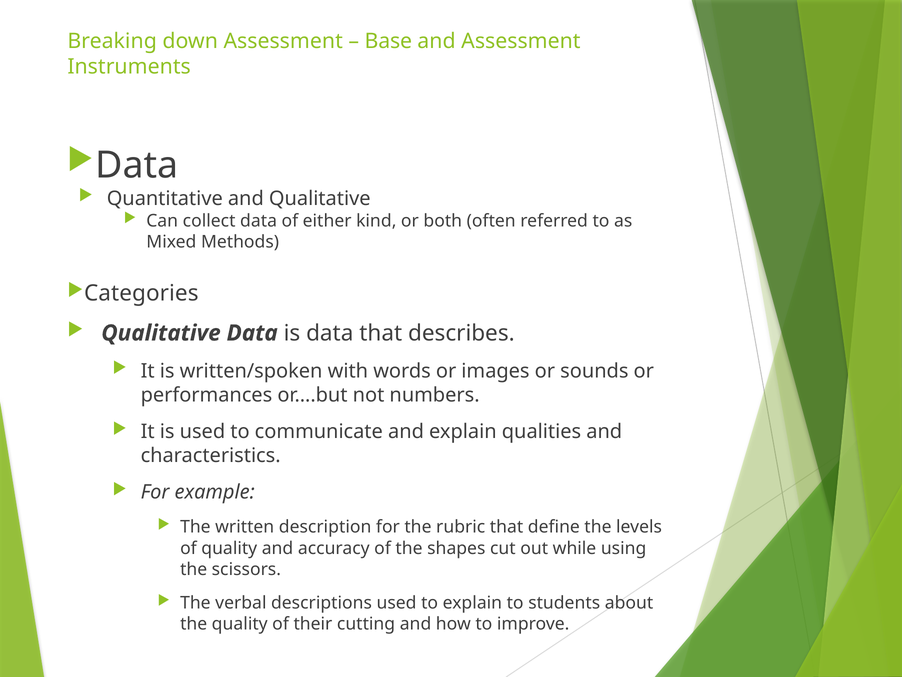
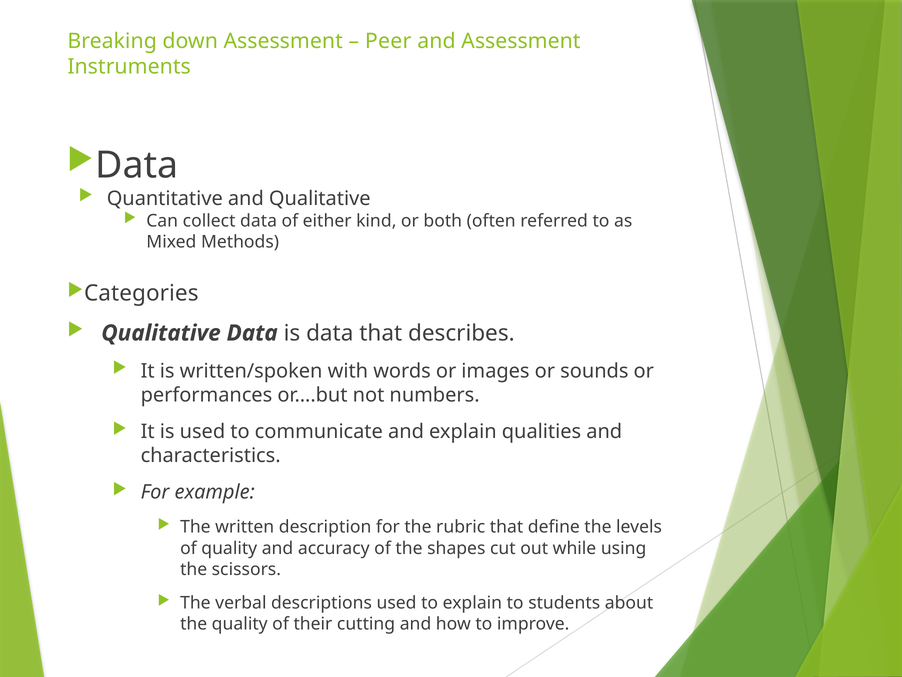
Base: Base -> Peer (388, 41)
